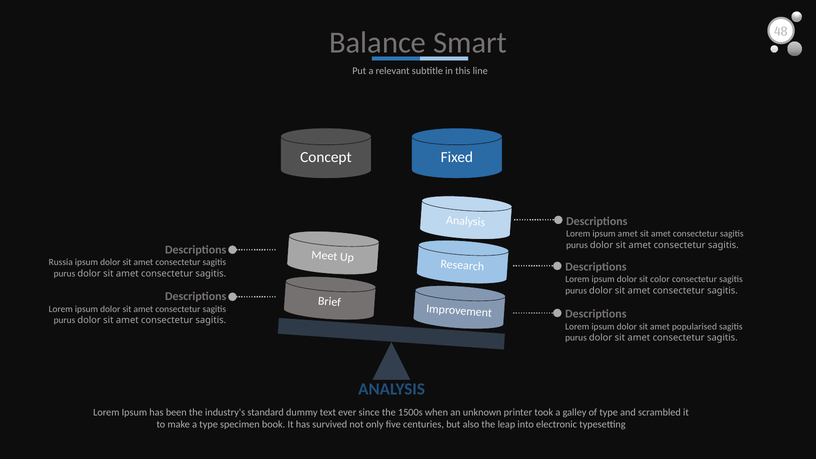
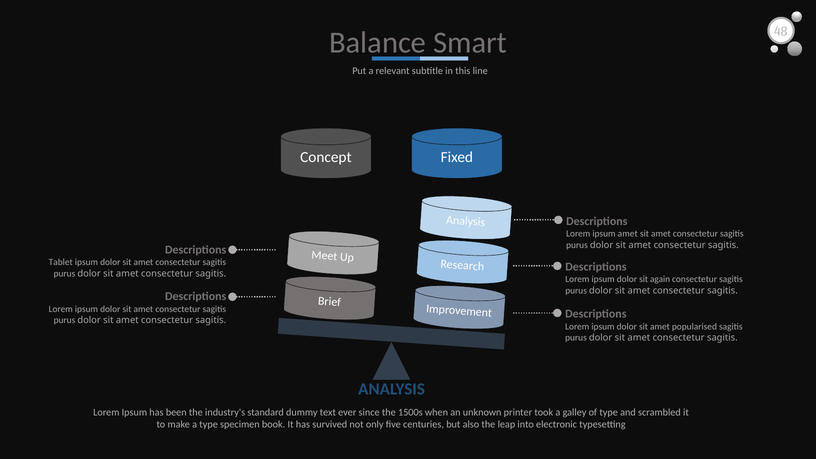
Russia: Russia -> Tablet (61, 262)
color: color -> again (660, 279)
